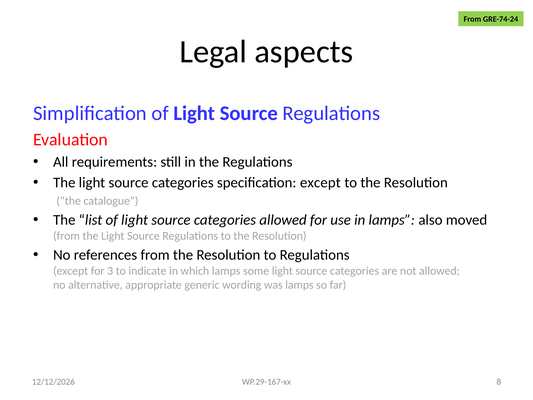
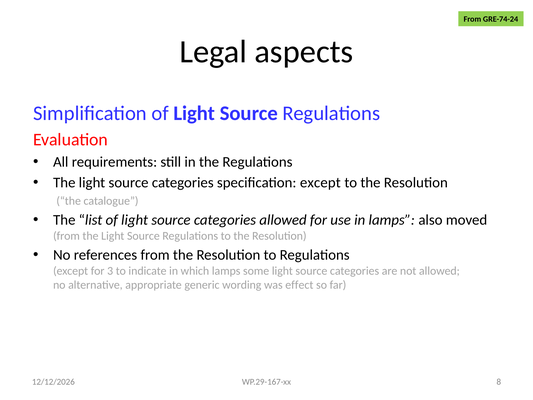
was lamps: lamps -> effect (299, 285)
